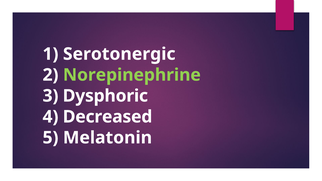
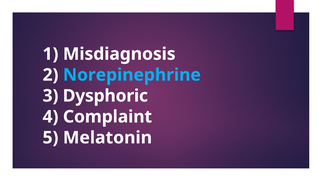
Serotonergic: Serotonergic -> Misdiagnosis (119, 54)
Norepinephrine colour: light green -> light blue (132, 75)
Decreased: Decreased -> Complaint (107, 117)
